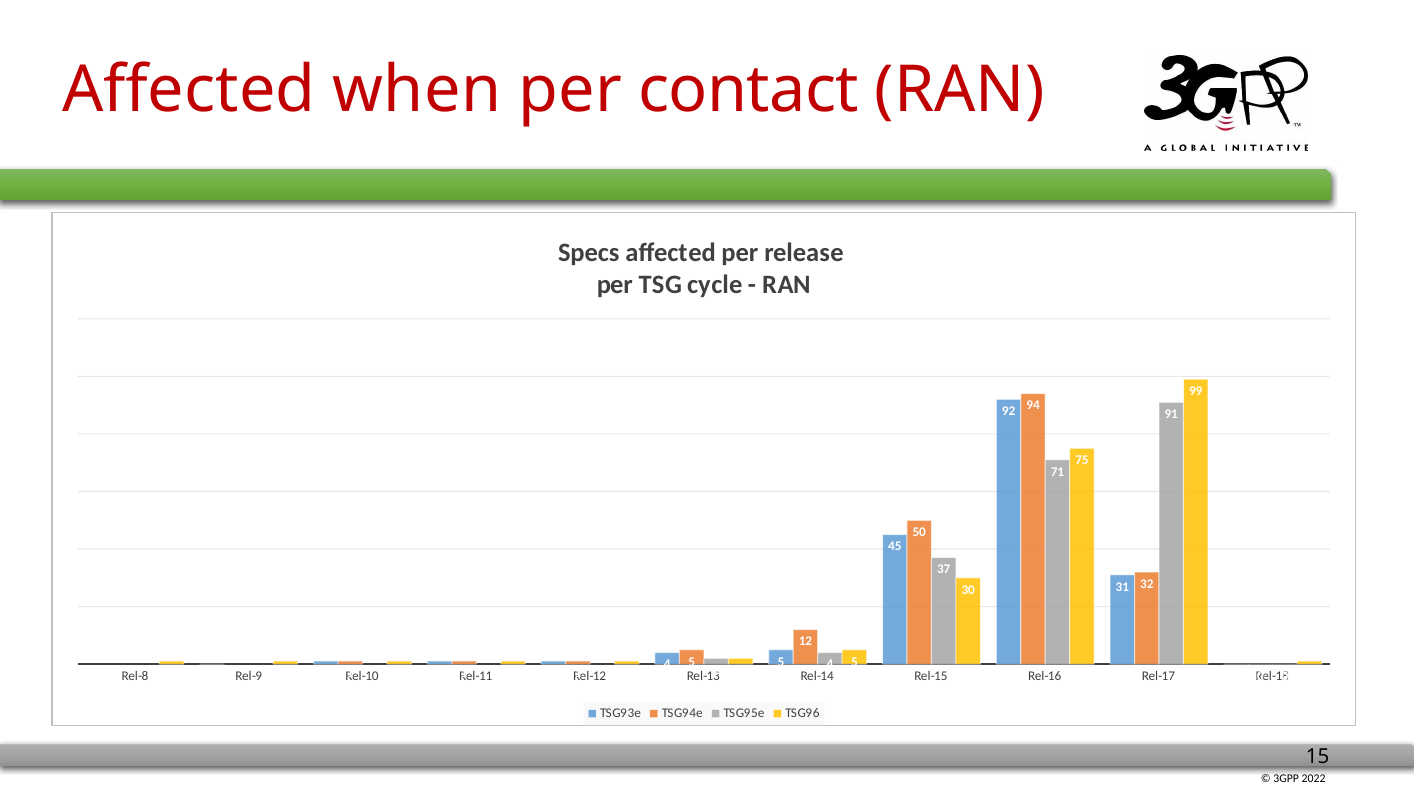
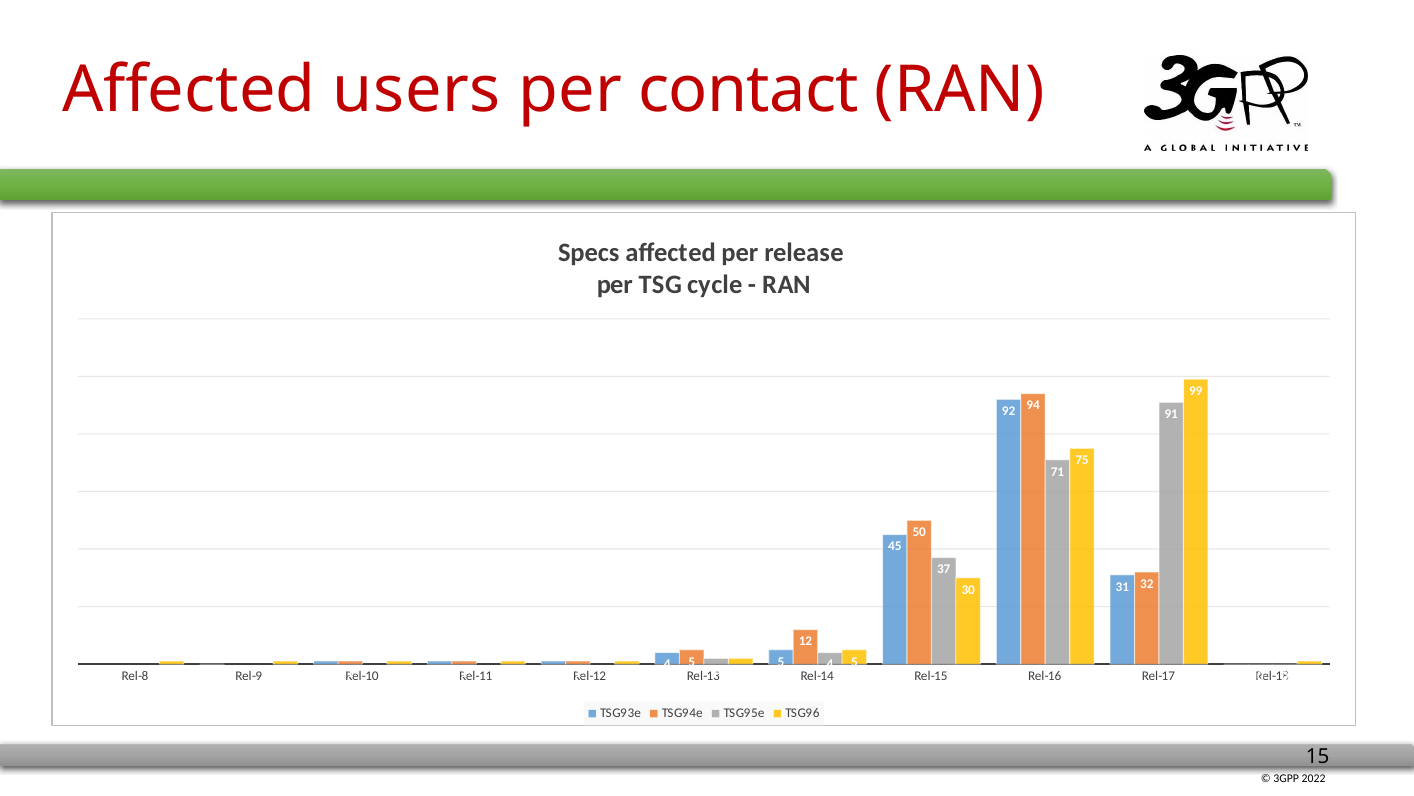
when: when -> users (417, 90)
